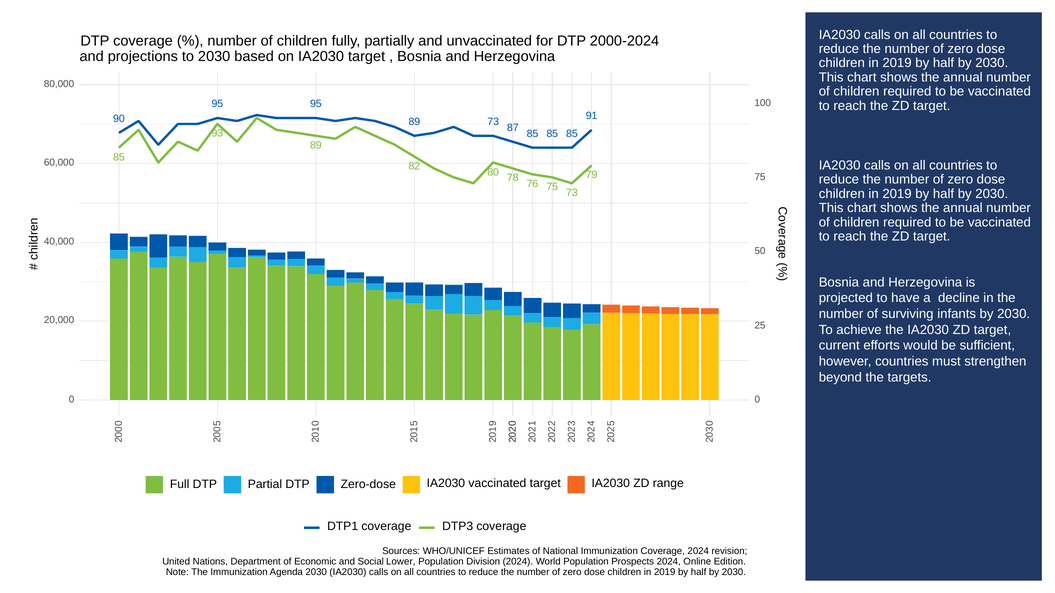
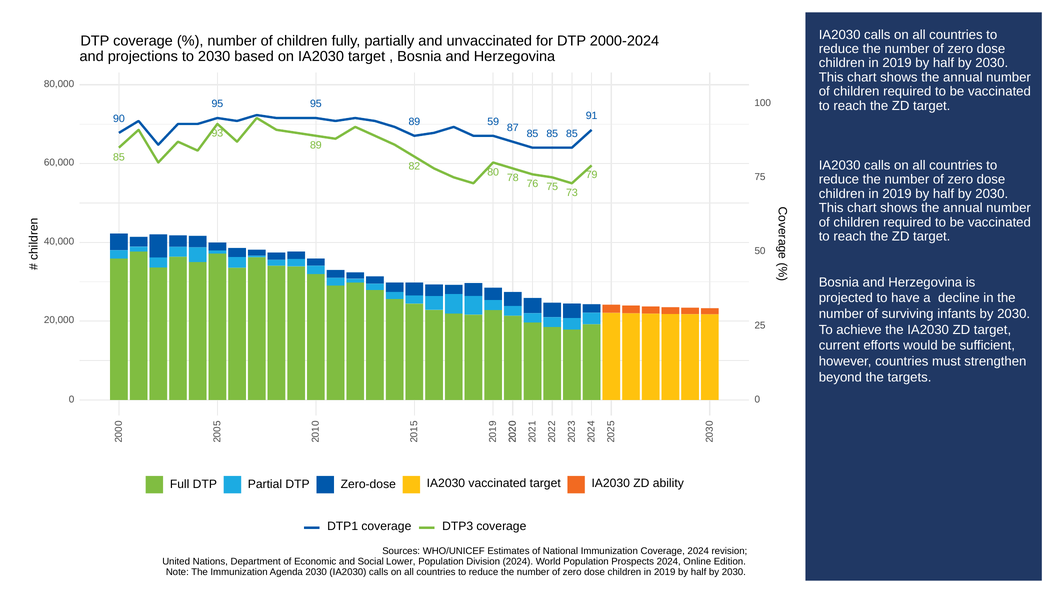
89 73: 73 -> 59 (493, 122)
range: range -> ability (668, 483)
